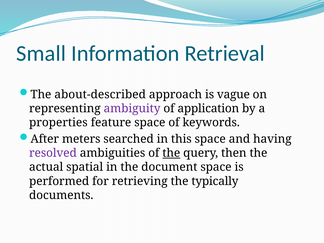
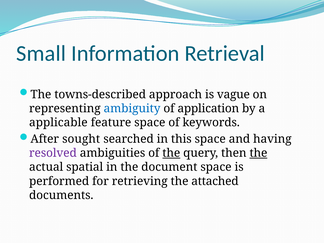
about-described: about-described -> towns-described (100, 94)
ambiguity colour: purple -> blue (132, 109)
properties: properties -> applicable (58, 123)
meters: meters -> sought (81, 139)
the underline: none -> present (258, 153)
typically: typically -> attached (215, 181)
